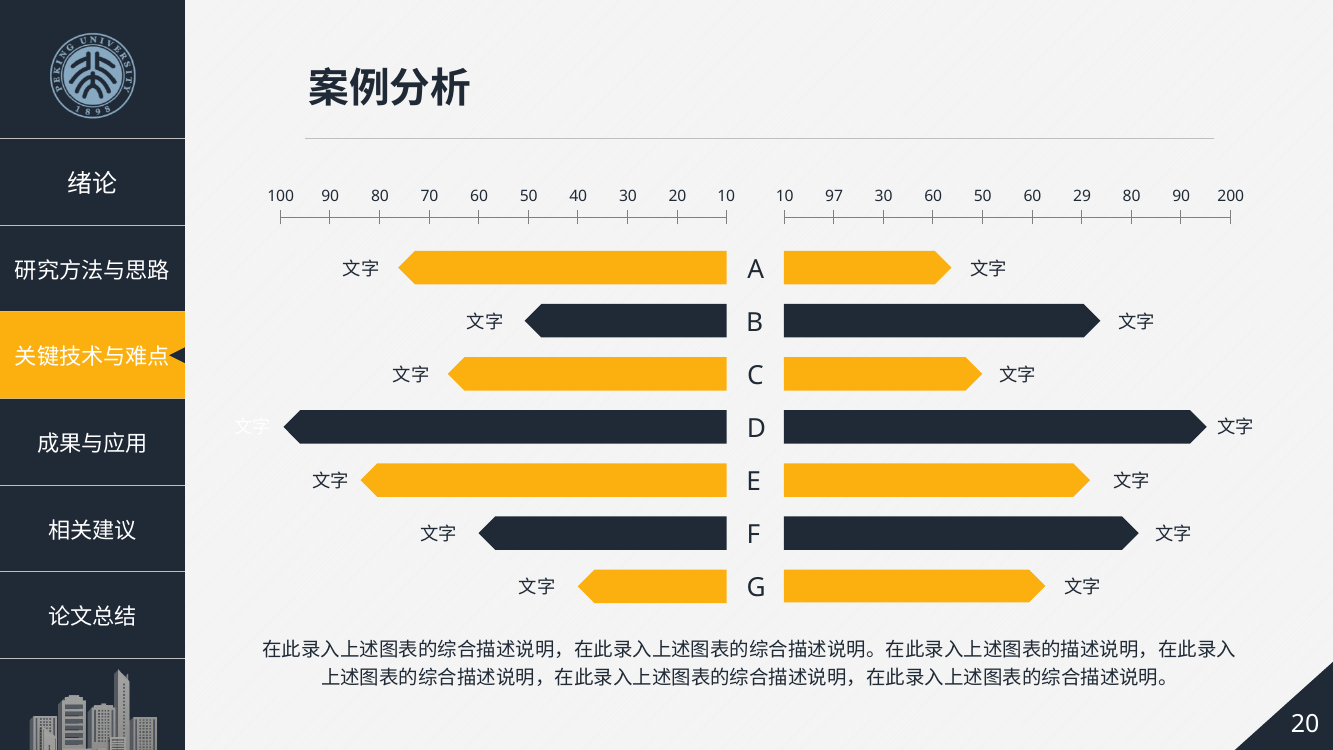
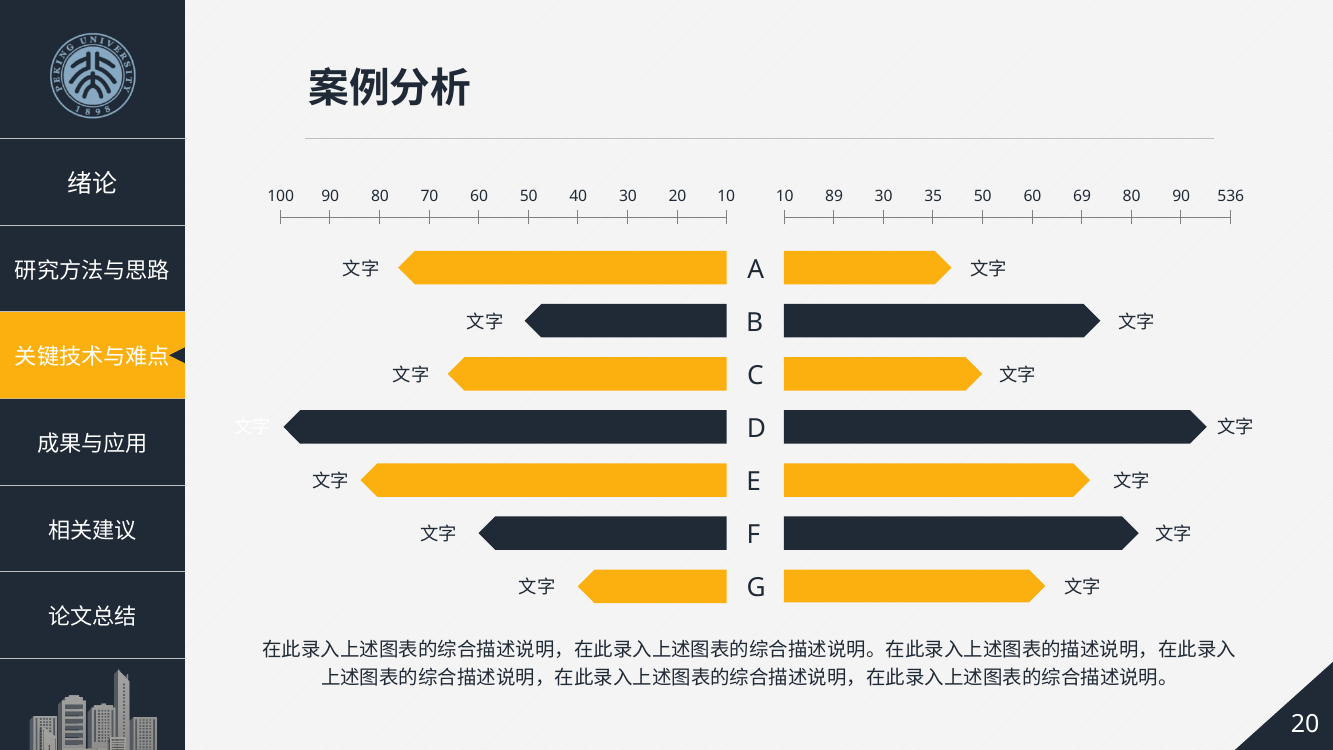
97: 97 -> 89 (834, 196)
30 60: 60 -> 35 (933, 196)
29: 29 -> 69 (1082, 196)
200: 200 -> 536 (1231, 196)
